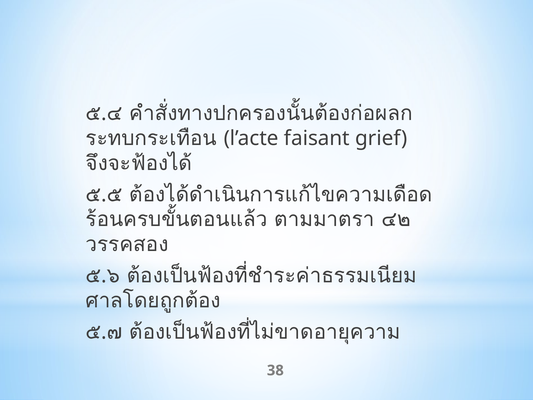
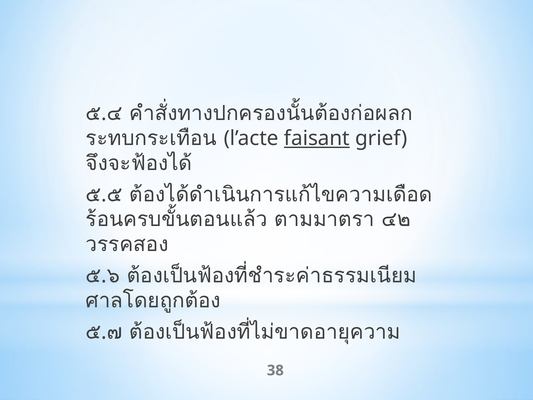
faisant underline: none -> present (317, 138)
